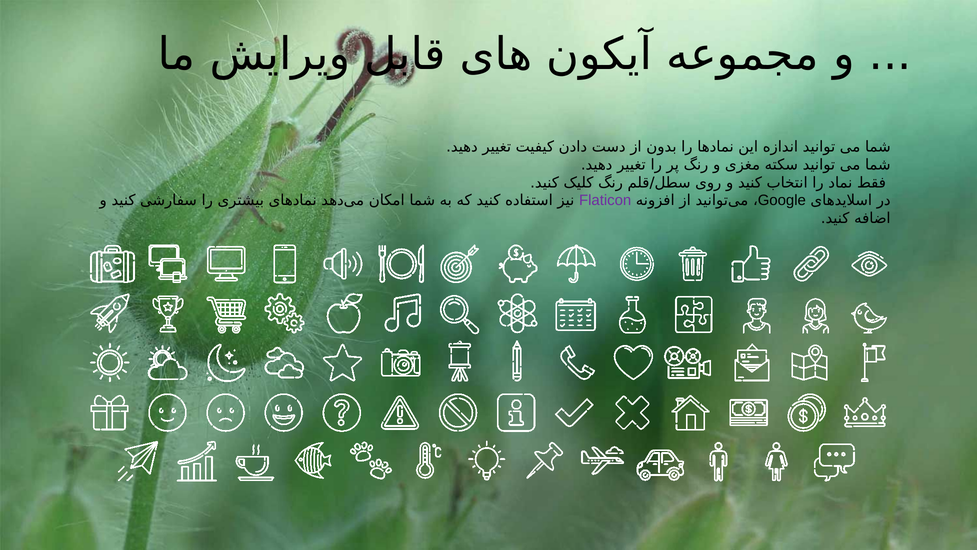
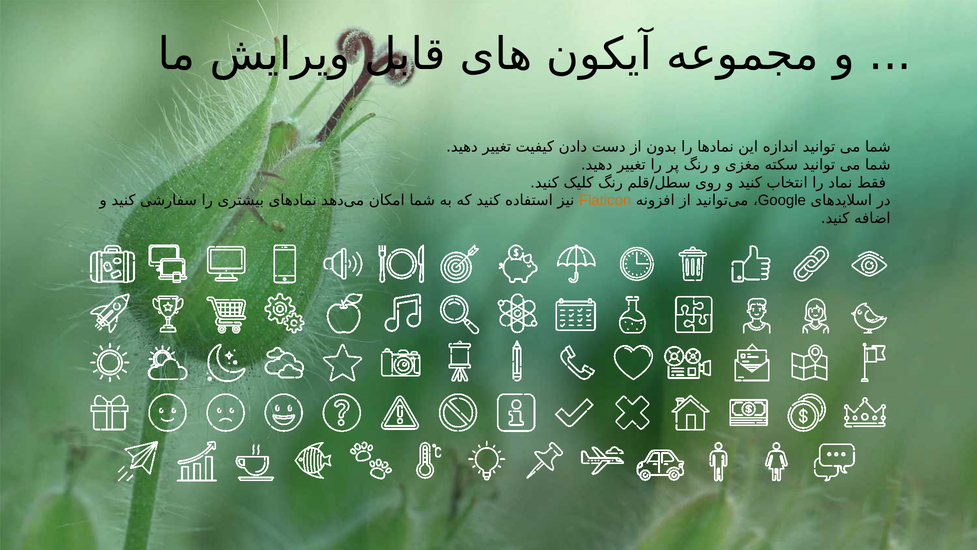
Flaticon colour: purple -> orange (605, 200)
